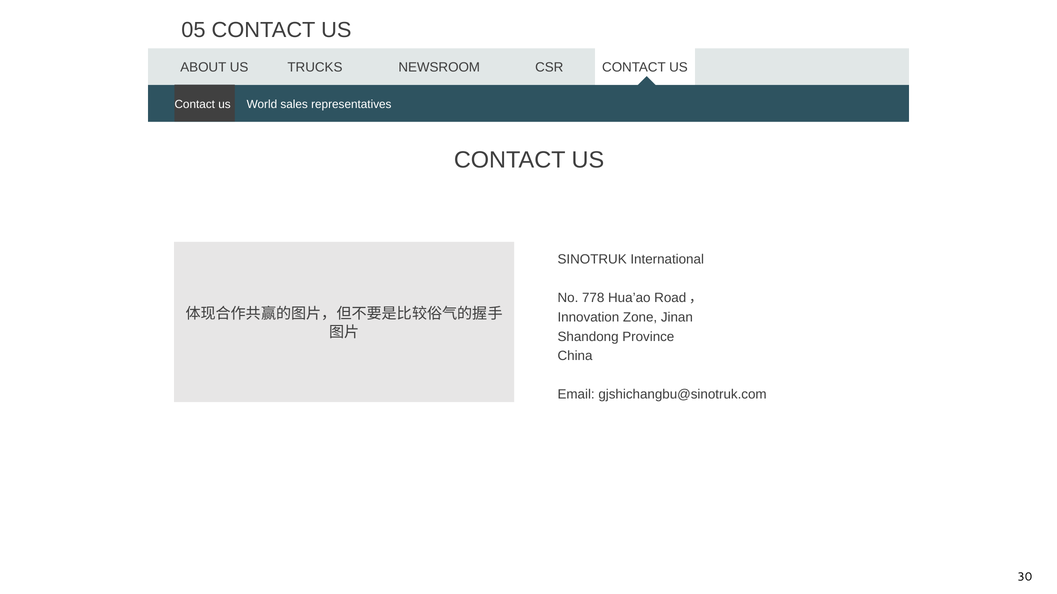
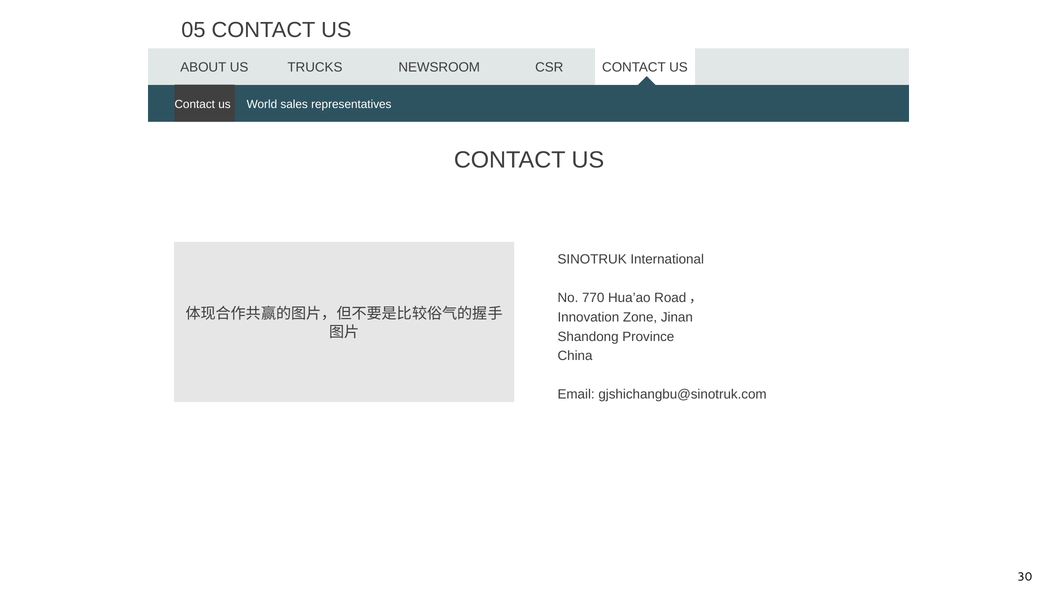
778: 778 -> 770 (593, 298)
